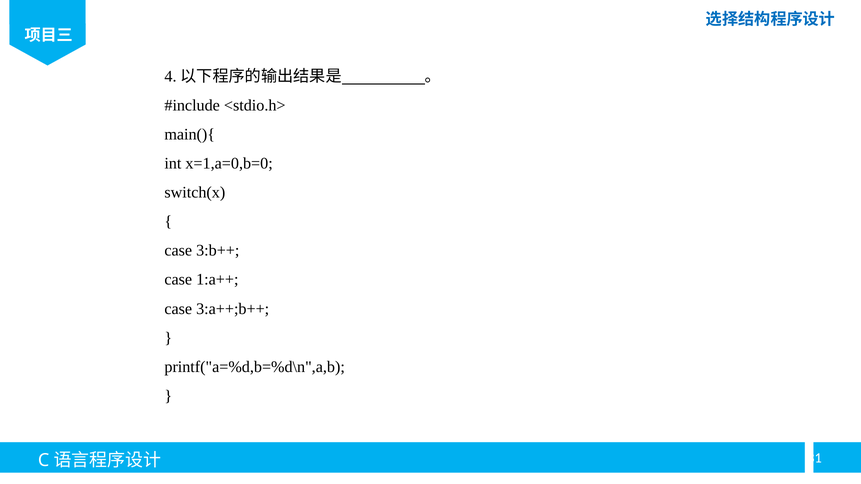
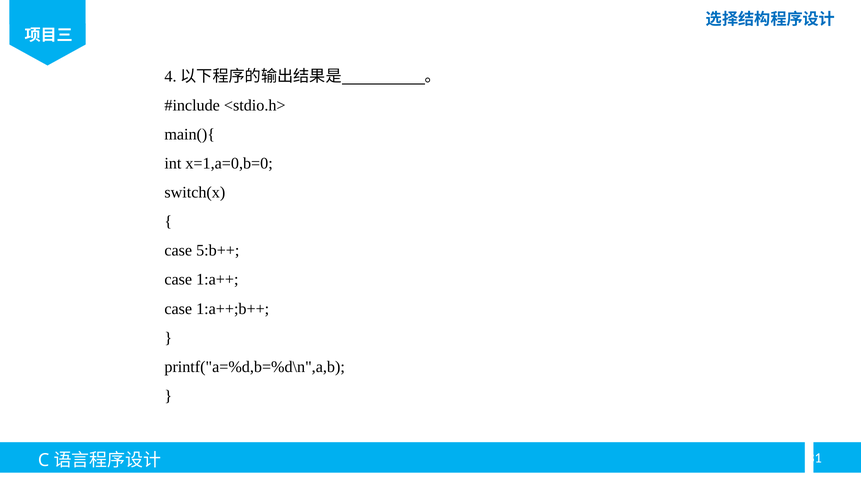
3:b++: 3:b++ -> 5:b++ (218, 251)
3:a++;b++: 3:a++;b++ -> 1:a++;b++ (233, 309)
